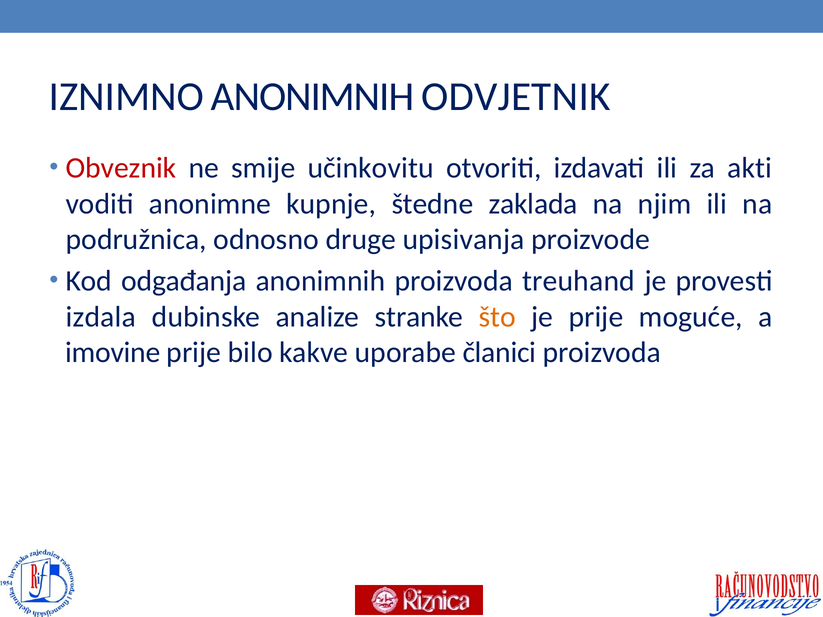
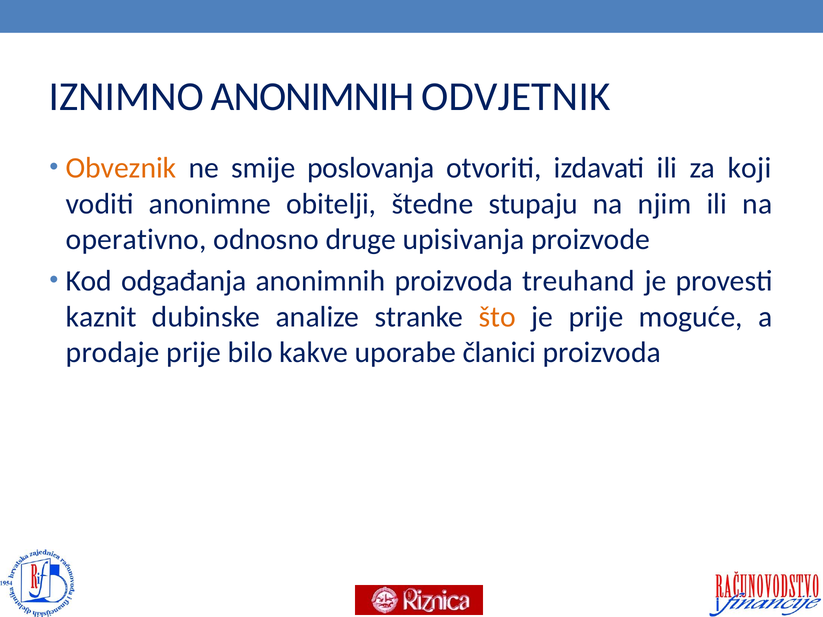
Obveznik colour: red -> orange (121, 168)
učinkovitu: učinkovitu -> poslovanja (371, 168)
akti: akti -> koji (750, 168)
kupnje: kupnje -> obitelji (331, 204)
zaklada: zaklada -> stupaju (533, 204)
podružnica: podružnica -> operativno (136, 240)
izdala: izdala -> kaznit (101, 317)
imovine: imovine -> prodaje (113, 353)
